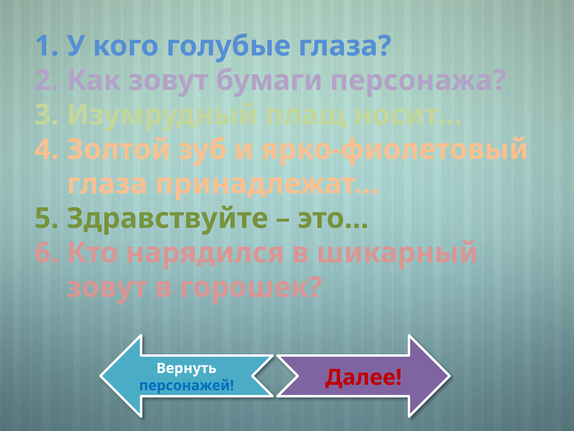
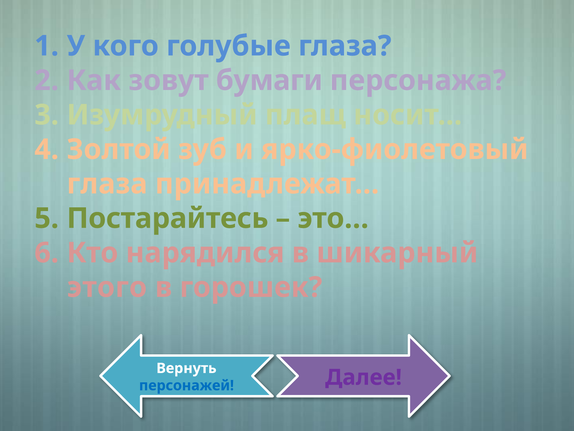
Здравствуйте: Здравствуйте -> Постарайтесь (168, 218)
зовут: зовут -> этого (107, 287)
Далее colour: red -> purple (363, 377)
